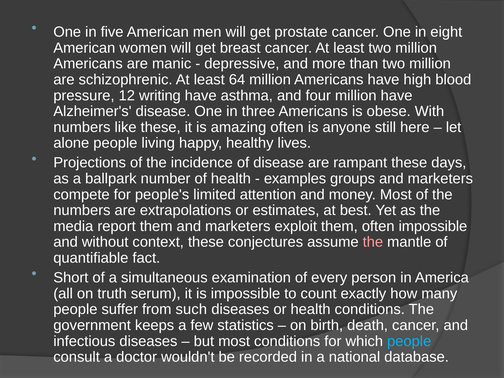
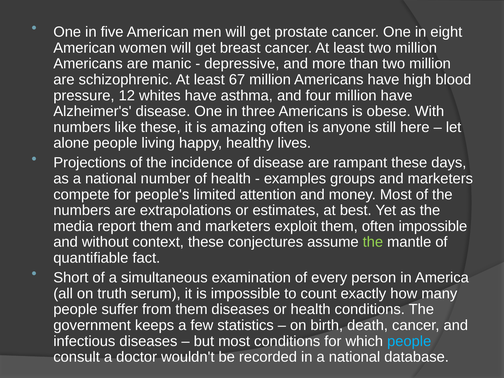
64: 64 -> 67 (237, 80)
writing: writing -> whites (160, 96)
as a ballpark: ballpark -> national (111, 179)
the colour: pink -> light green (373, 242)
from such: such -> them (191, 309)
